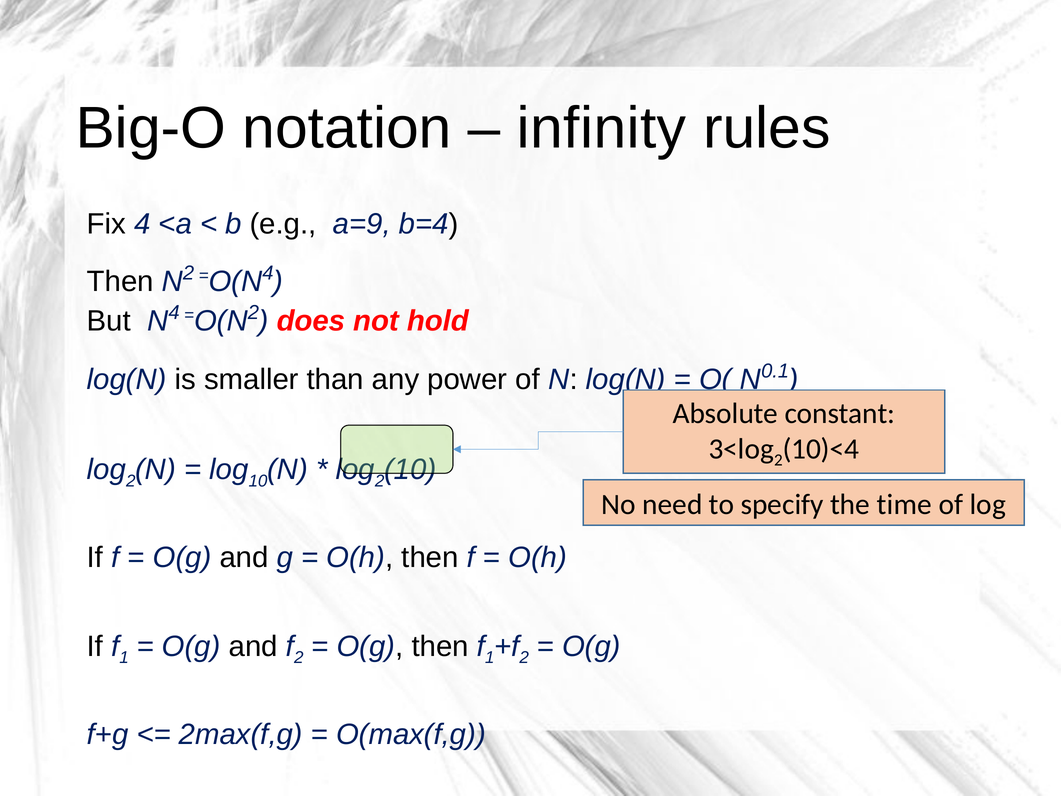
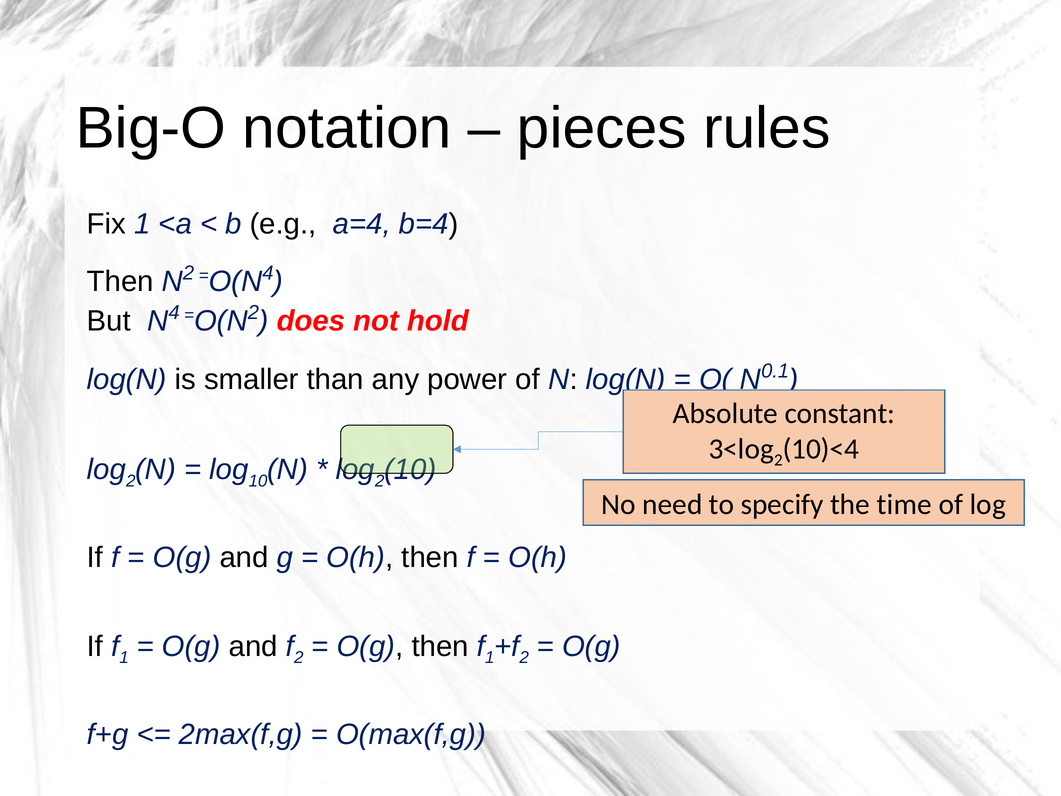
infinity: infinity -> pieces (602, 128)
Fix 4: 4 -> 1 (142, 224)
a=9: a=9 -> a=4 (362, 224)
